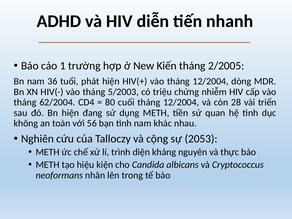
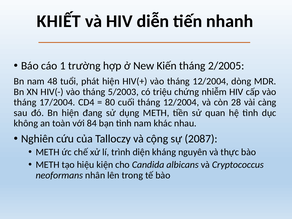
ADHD: ADHD -> KHIẾT (59, 21)
36: 36 -> 48 (52, 81)
62/2004: 62/2004 -> 17/2004 (57, 102)
triển: triển -> càng (267, 102)
56: 56 -> 84 (92, 123)
2053: 2053 -> 2087 (201, 139)
